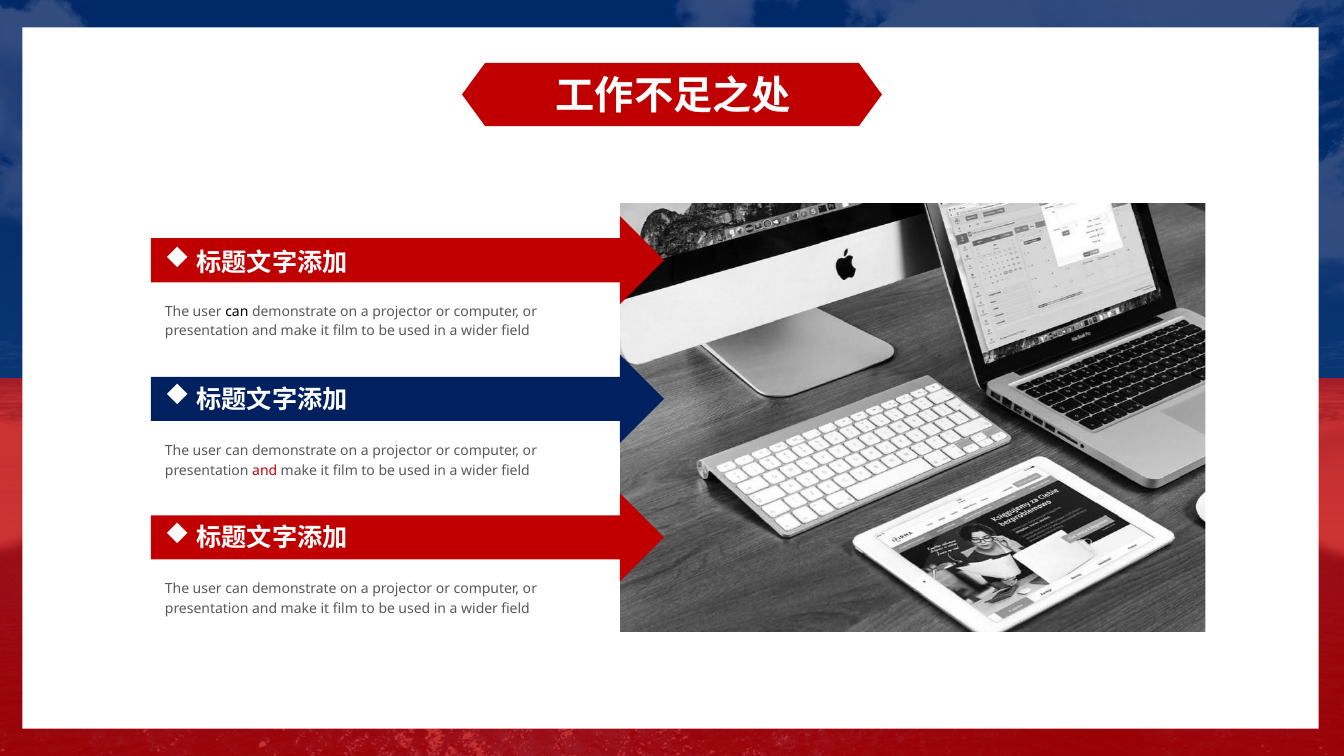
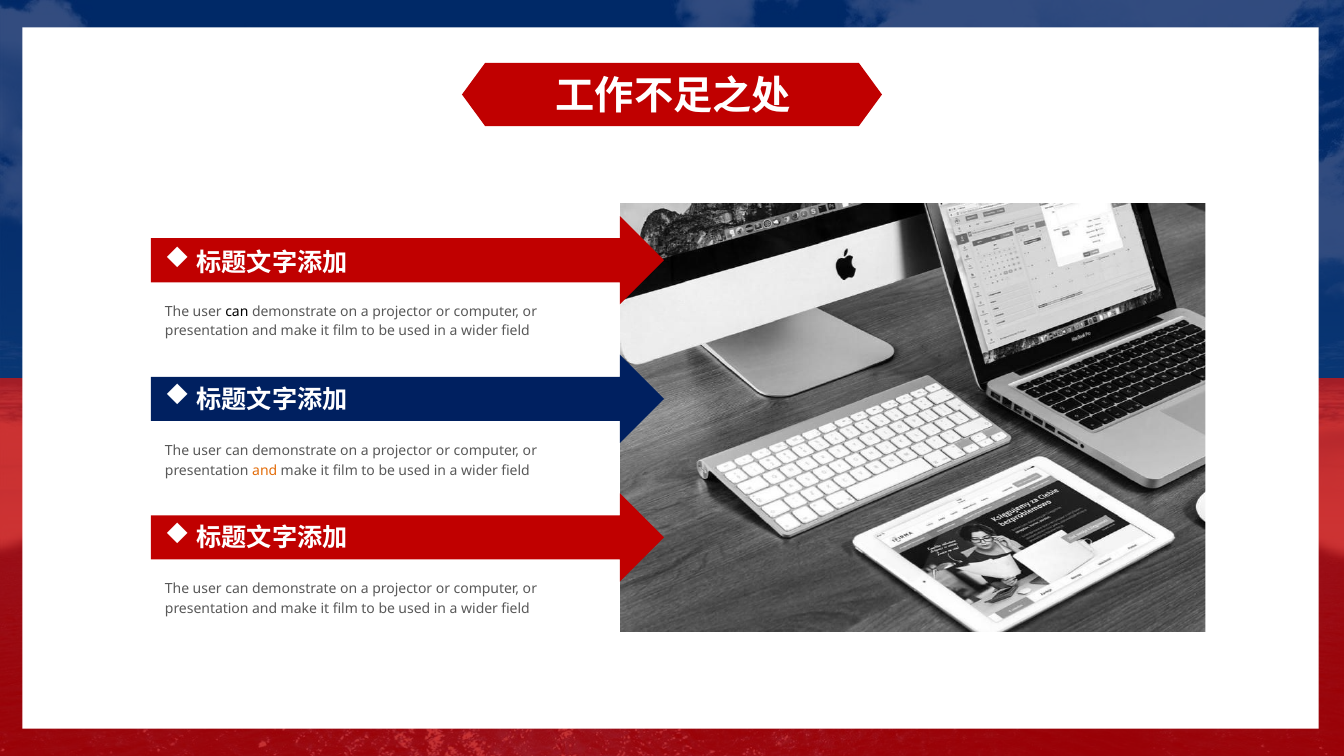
and colour: red -> orange (265, 470)
